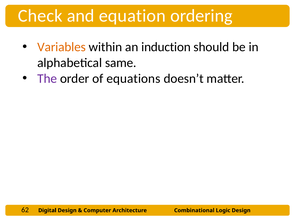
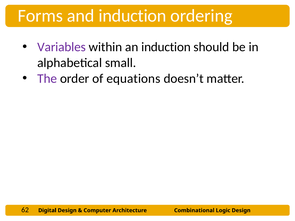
Check: Check -> Forms (40, 16)
and equation: equation -> induction (132, 16)
Variables colour: orange -> purple (62, 47)
same: same -> small (121, 63)
